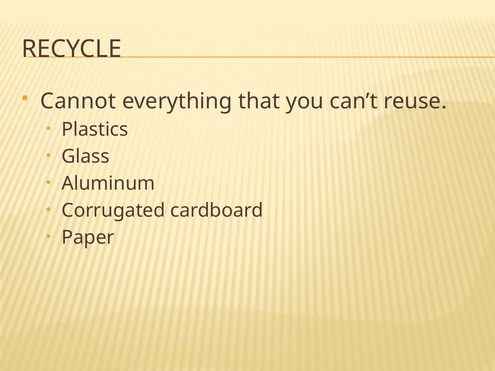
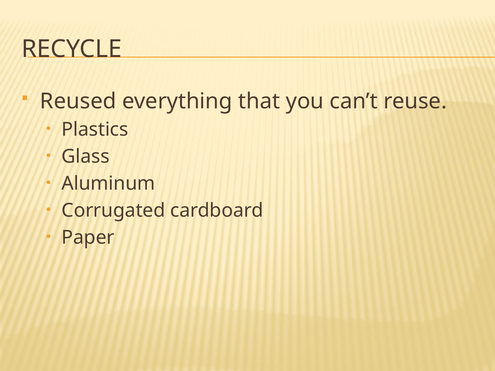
Cannot: Cannot -> Reused (78, 101)
